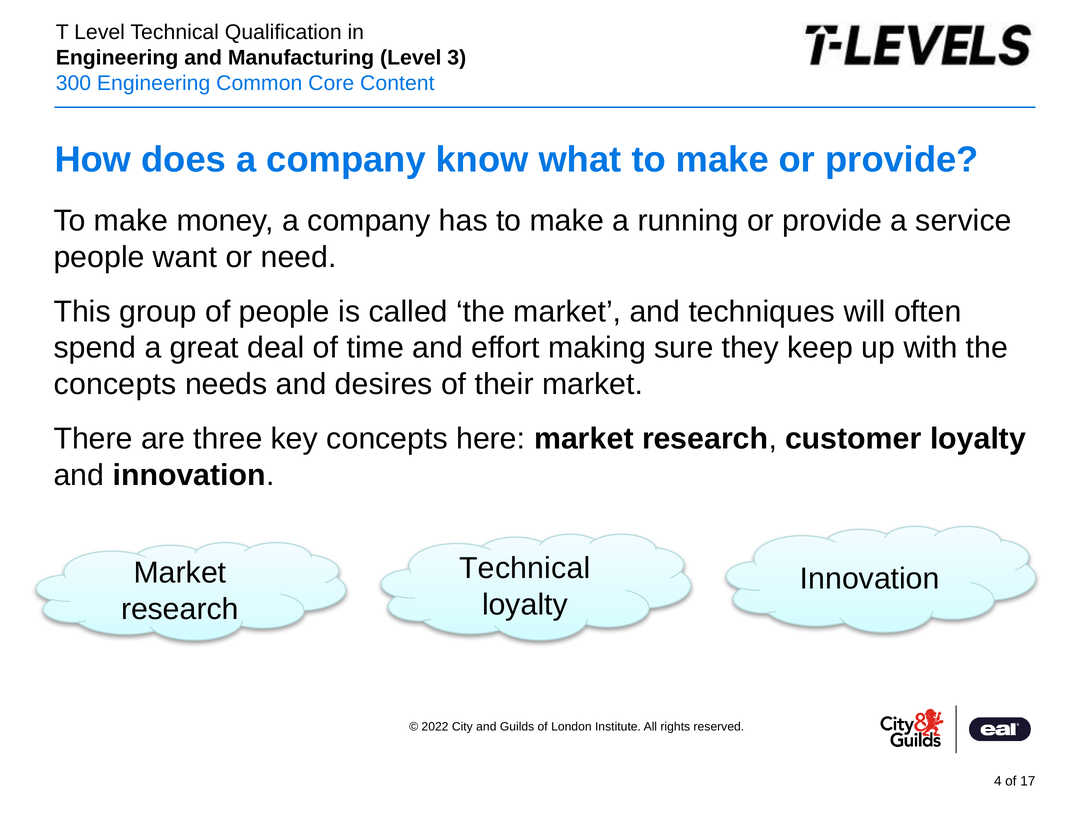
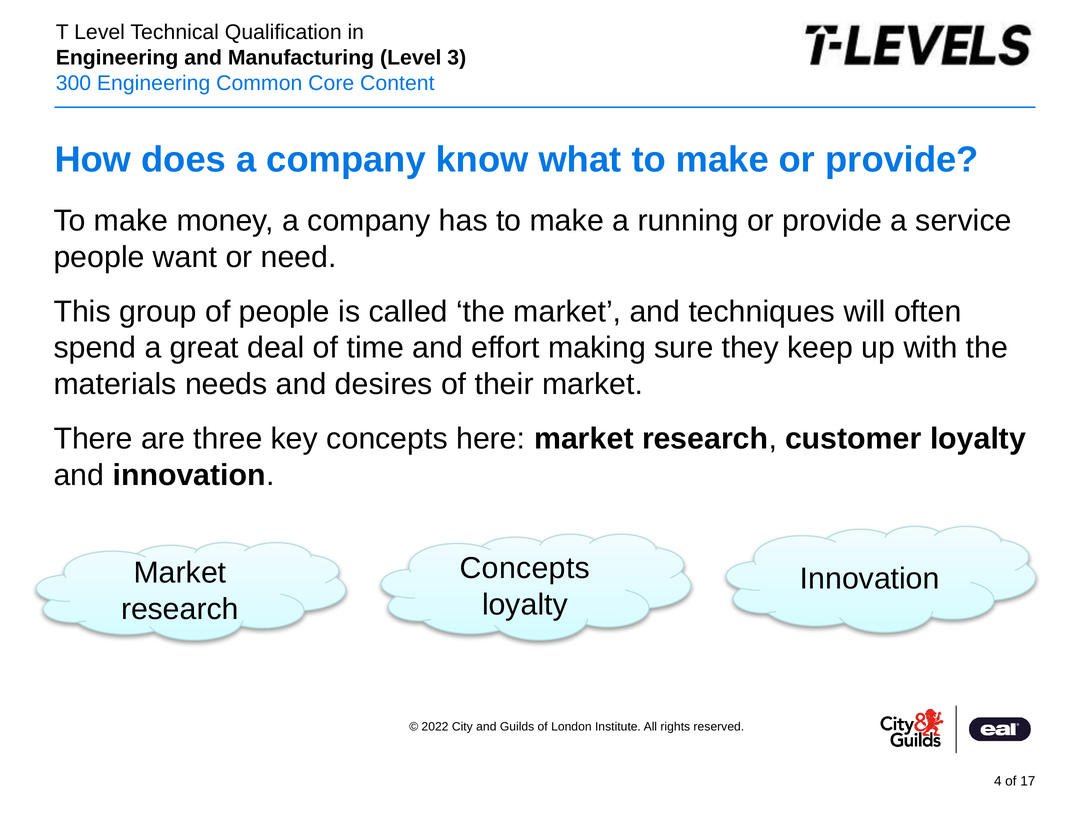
concepts: concepts -> materials (115, 384)
Technical: Technical -> Concepts (525, 569)
